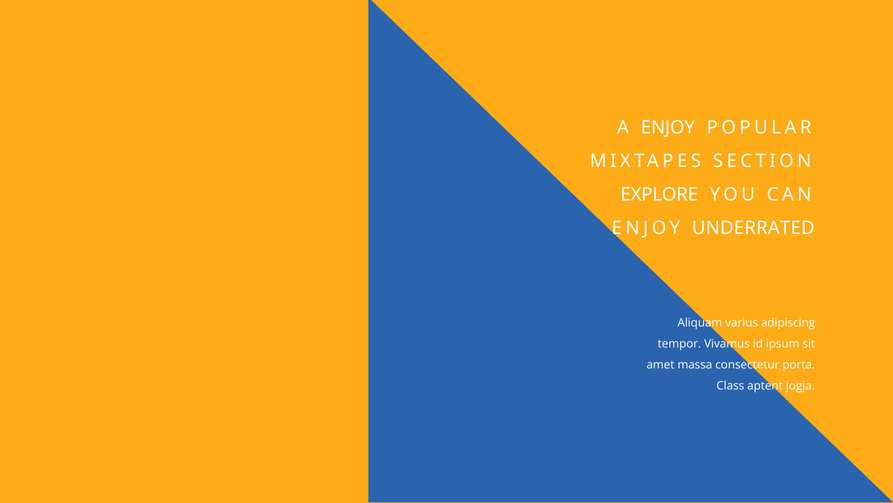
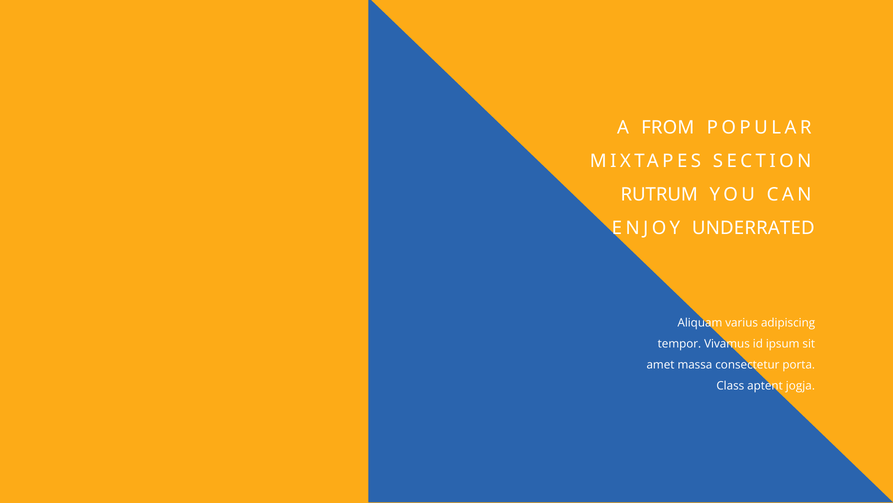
A ENJOY: ENJOY -> FROM (668, 128)
EXPLORE: EXPLORE -> RUTRUM (659, 195)
